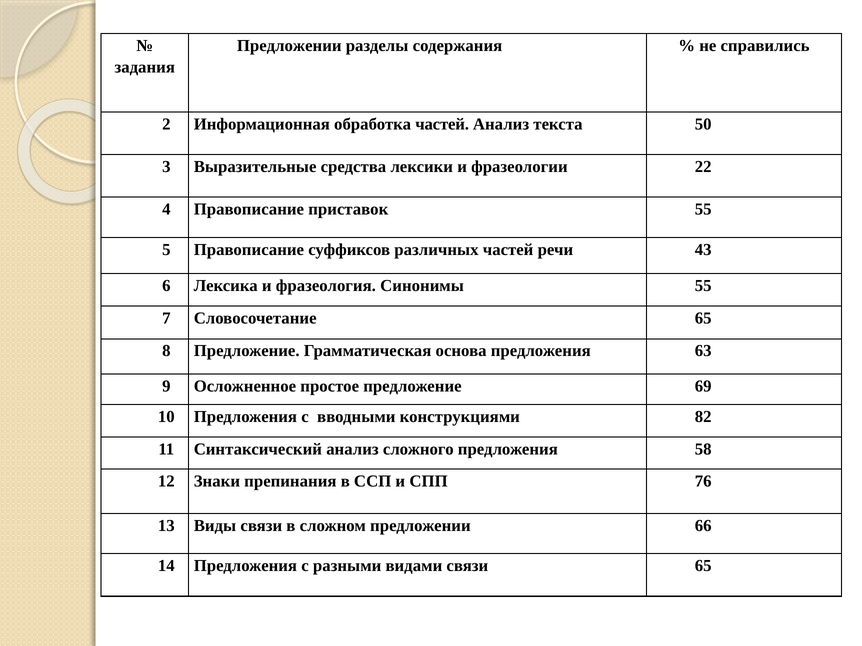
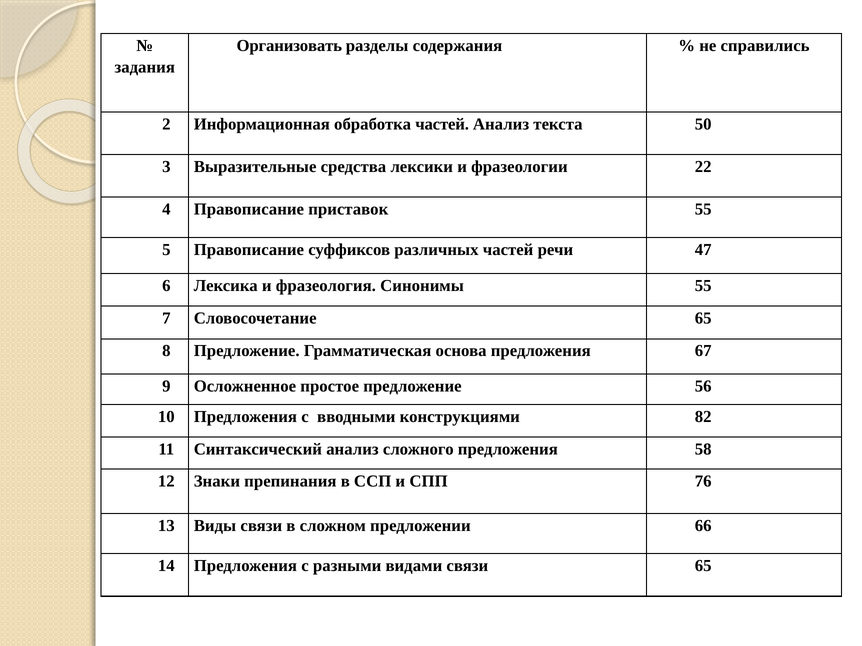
Предложении: Предложении -> Организовать (289, 46)
43: 43 -> 47 (703, 250)
63: 63 -> 67 (703, 351)
69: 69 -> 56 (703, 386)
